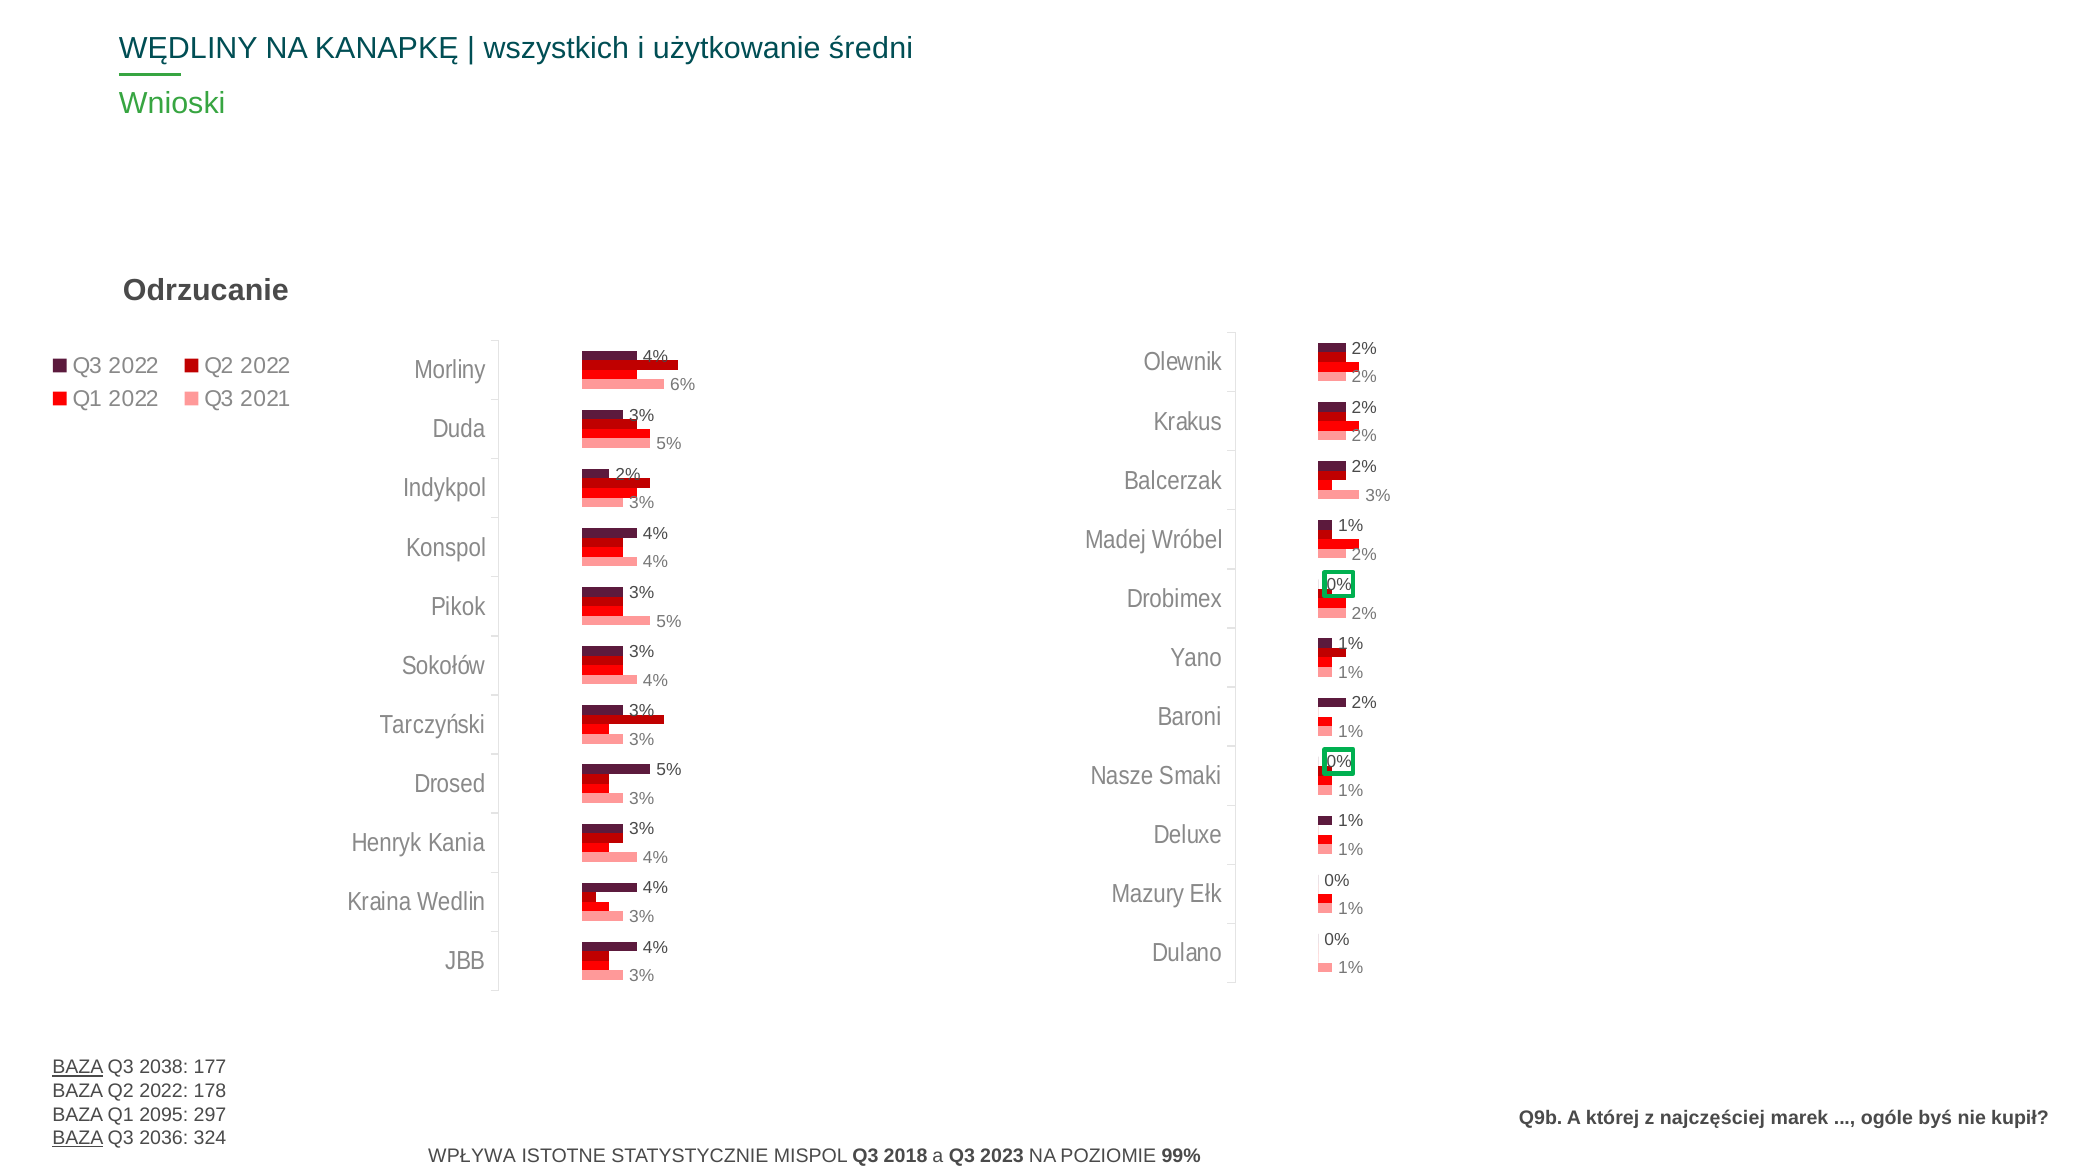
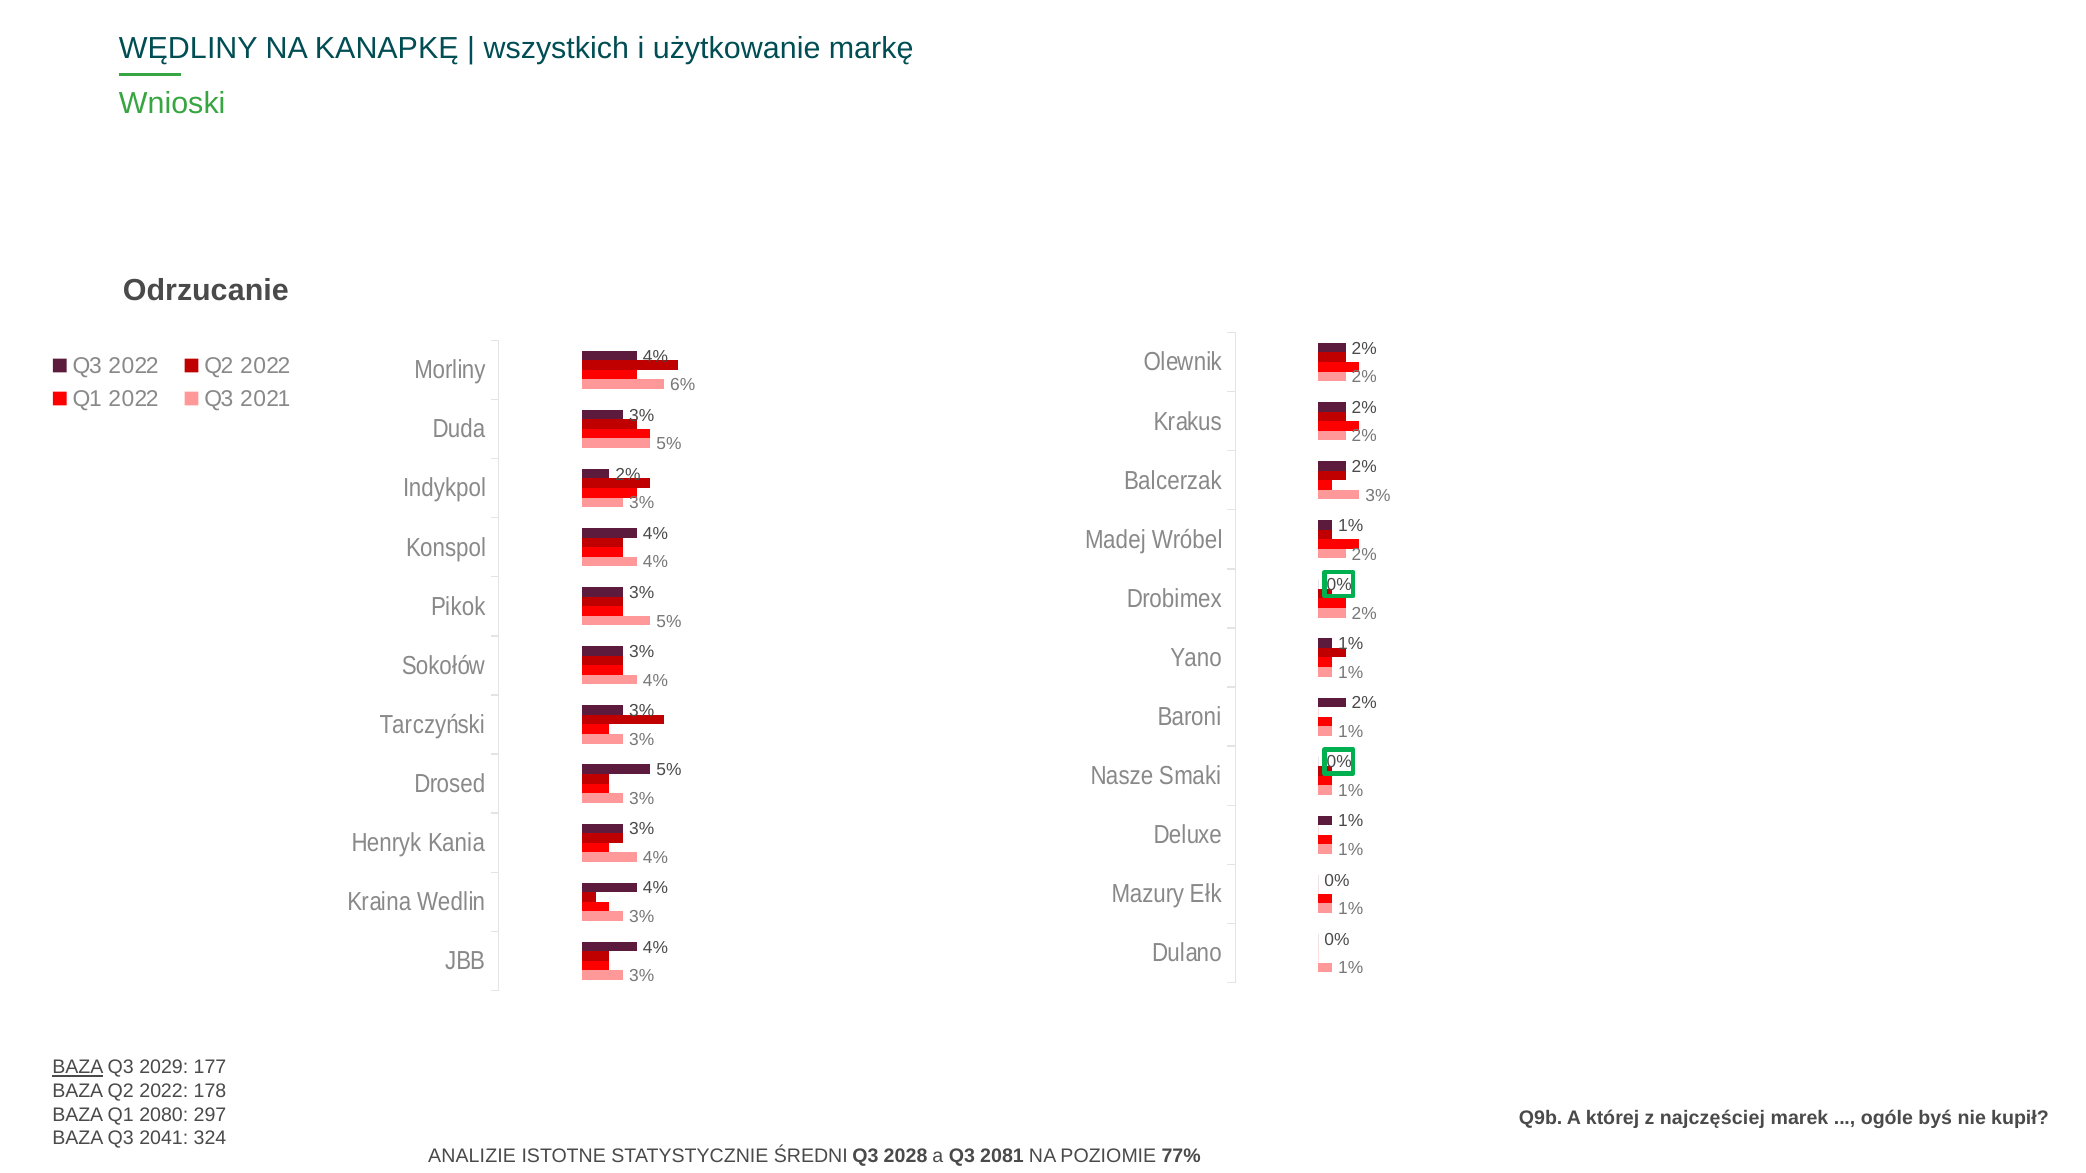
średni: średni -> markę (871, 48)
2038: 2038 -> 2029 (164, 1068)
2095: 2095 -> 2080 (164, 1115)
BAZA underline: present -> none (78, 1138)
2036: 2036 -> 2041 (164, 1138)
WPŁYWA: WPŁYWA -> ANALIZIE (472, 1156)
MISPOL: MISPOL -> ŚREDNI (811, 1156)
2018: 2018 -> 2028 (906, 1156)
2023: 2023 -> 2081 (1002, 1156)
99%: 99% -> 77% (1181, 1156)
